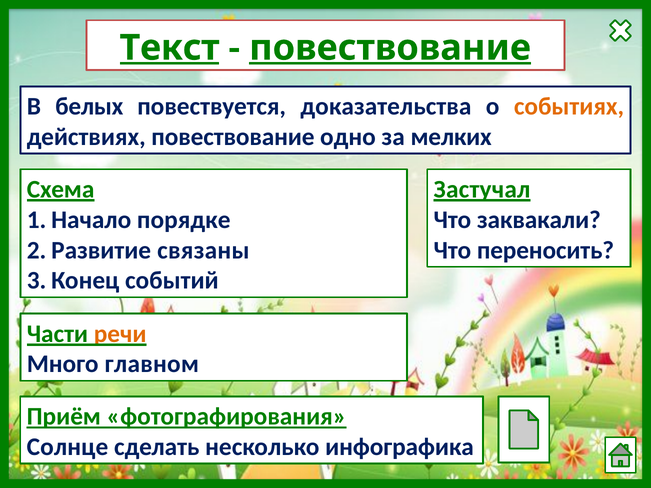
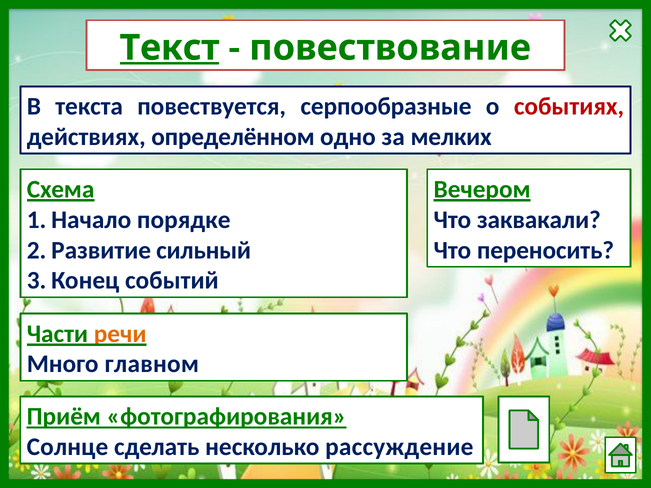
повествование underline: present -> none (390, 48)
белых: белых -> текста (89, 107)
доказательства: доказательства -> серпообразные (386, 107)
событиях colour: orange -> red (569, 107)
действиях повествование: повествование -> определённом (233, 137)
Застучал: Застучал -> Вечером (482, 190)
связаны: связаны -> сильный (204, 250)
инфографика: инфографика -> рассуждение (399, 447)
